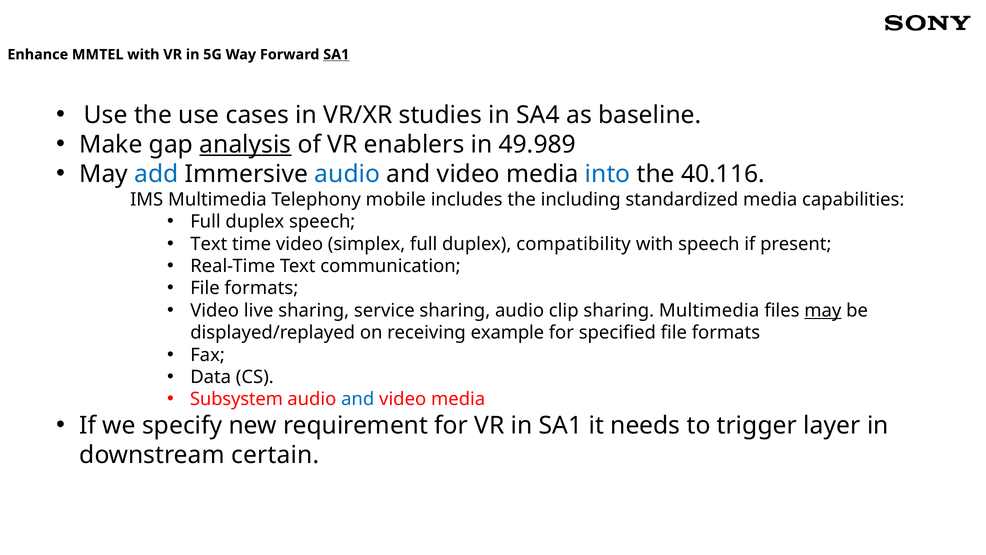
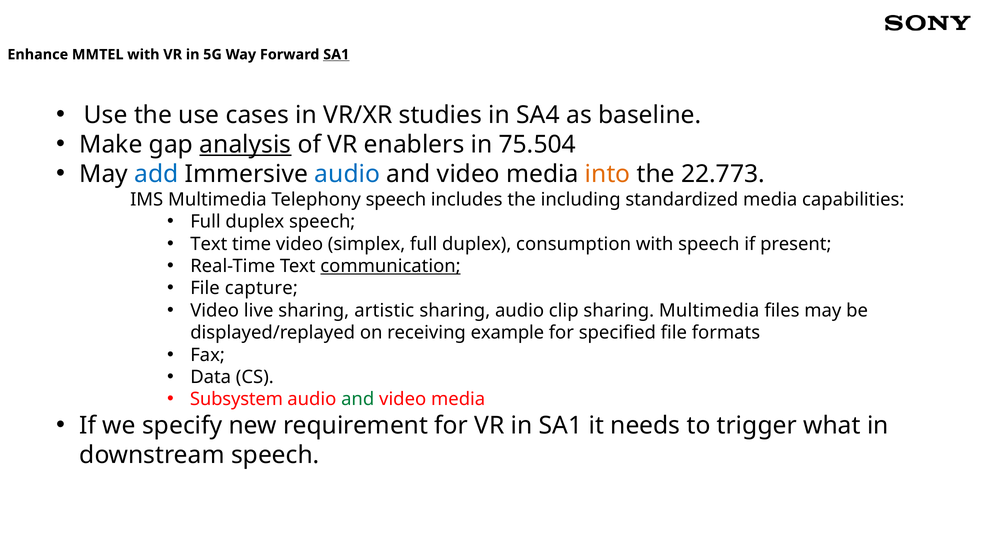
49.989: 49.989 -> 75.504 (537, 144)
into colour: blue -> orange (608, 174)
40.116: 40.116 -> 22.773 (723, 174)
Telephony mobile: mobile -> speech (396, 199)
compatibility: compatibility -> consumption (574, 244)
communication underline: none -> present (391, 266)
formats: formats -> capture (261, 288)
service: service -> artistic (384, 310)
may underline: present -> none (823, 310)
and colour: blue -> green (358, 399)
layer: layer -> what (832, 425)
downstream certain: certain -> speech (275, 455)
